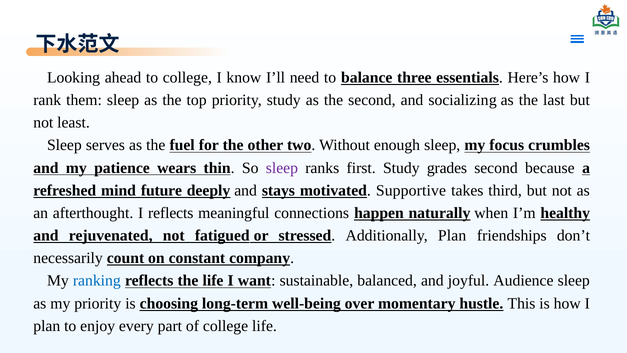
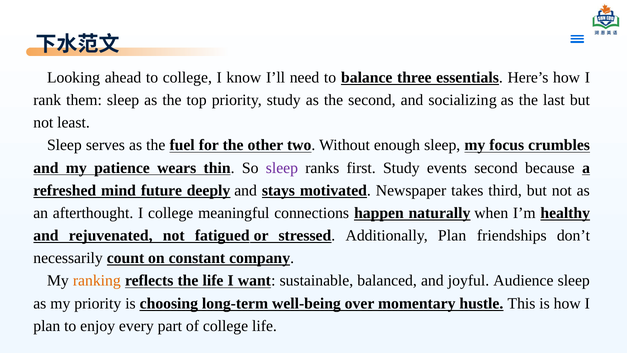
grades: grades -> events (447, 168)
Supportive: Supportive -> Newspaper (411, 190)
I reflects: reflects -> college (171, 213)
ranking colour: blue -> orange (97, 281)
